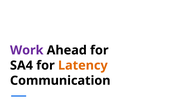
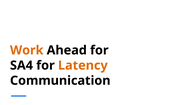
Work colour: purple -> orange (27, 50)
